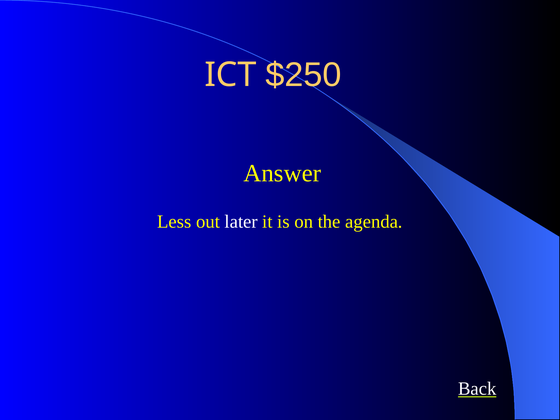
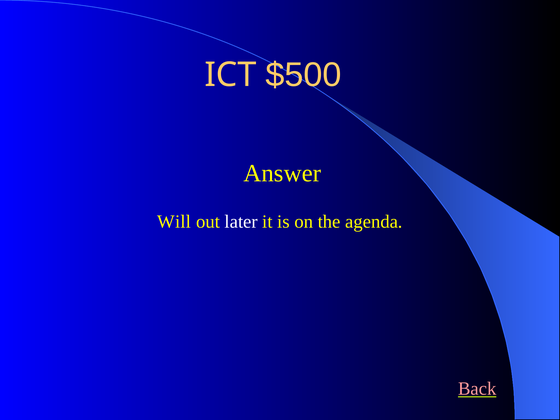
$250: $250 -> $500 (304, 75)
Less: Less -> Will (174, 222)
Back colour: white -> pink (477, 389)
